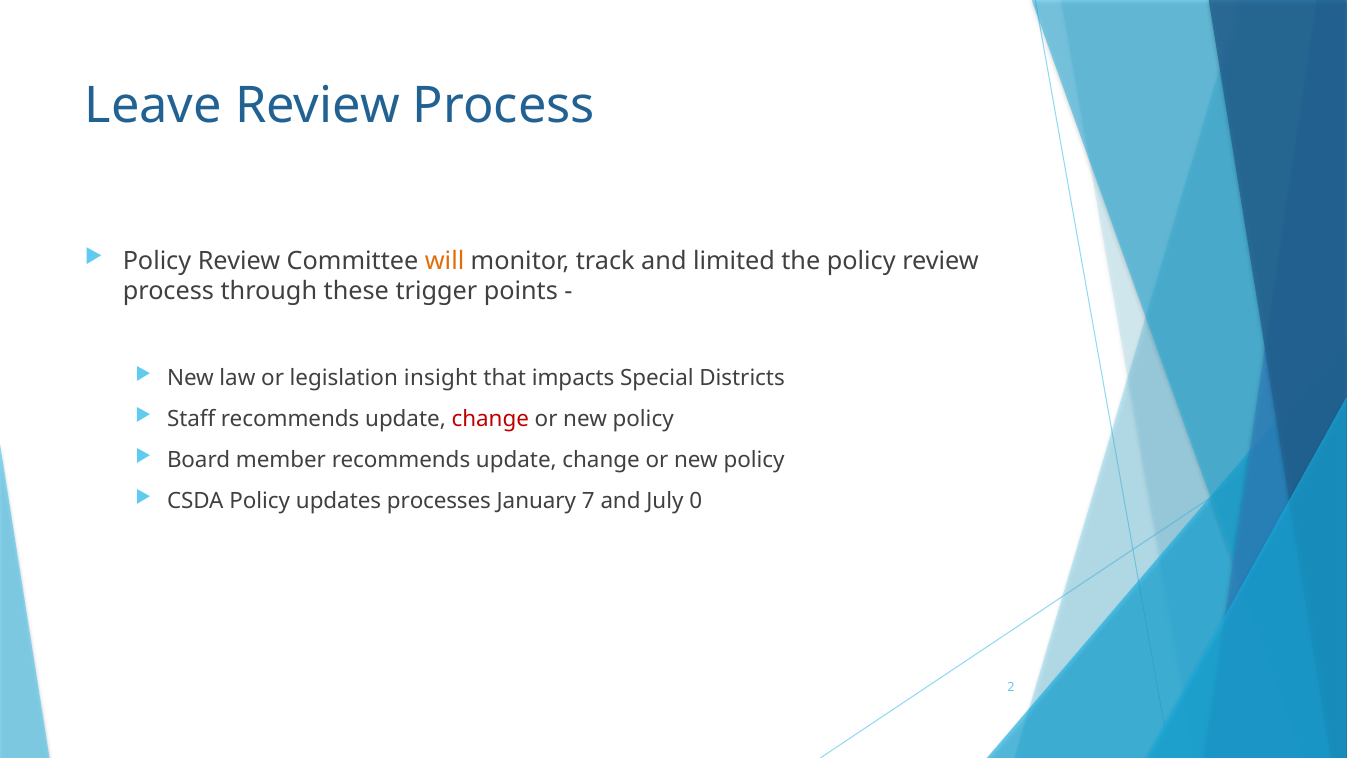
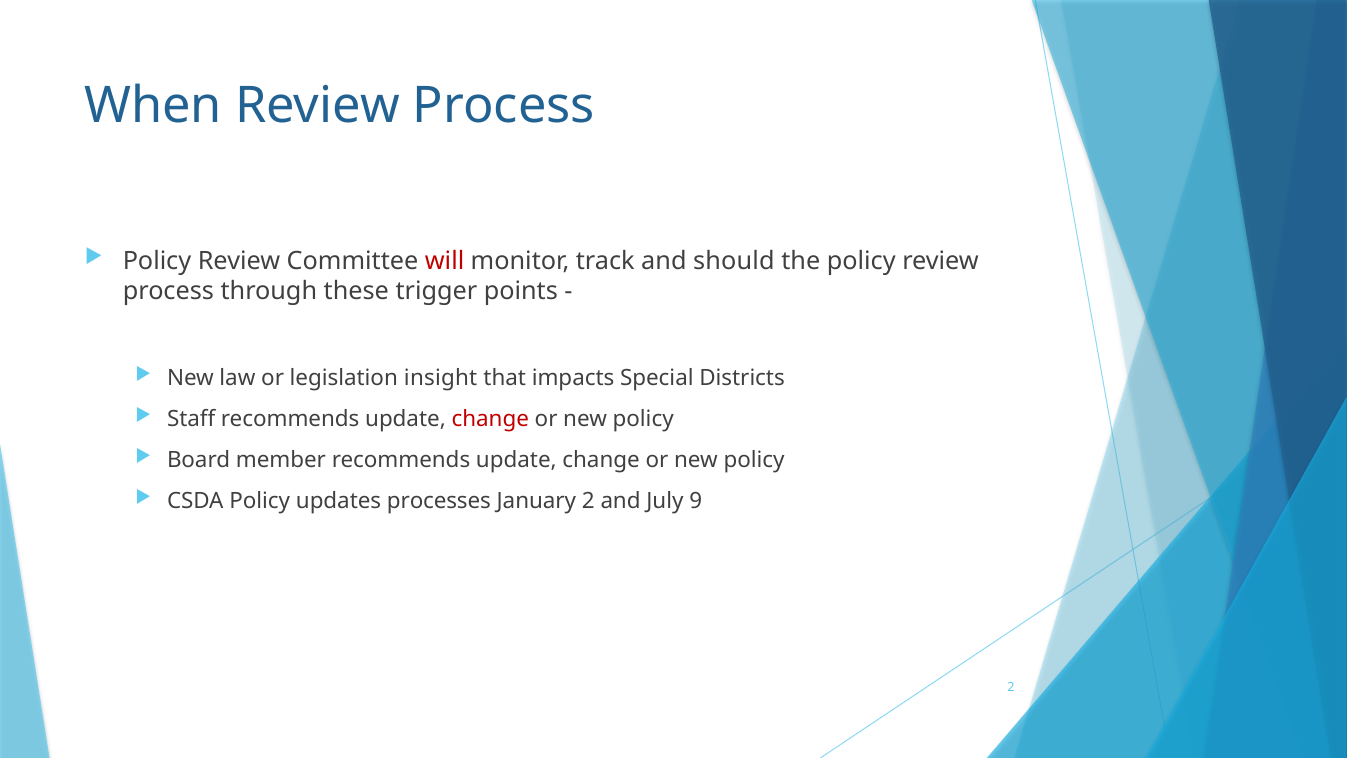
Leave: Leave -> When (154, 106)
will colour: orange -> red (445, 261)
limited: limited -> should (734, 261)
January 7: 7 -> 2 (588, 501)
0: 0 -> 9 (696, 501)
